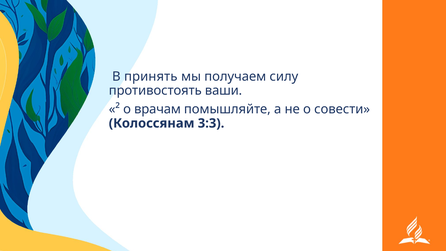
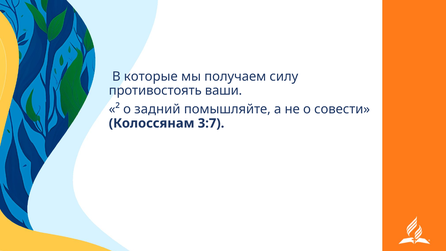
принять: принять -> которые (151, 76)
врачам: врачам -> задний (157, 109)
3:3: 3:3 -> 3:7 (211, 123)
